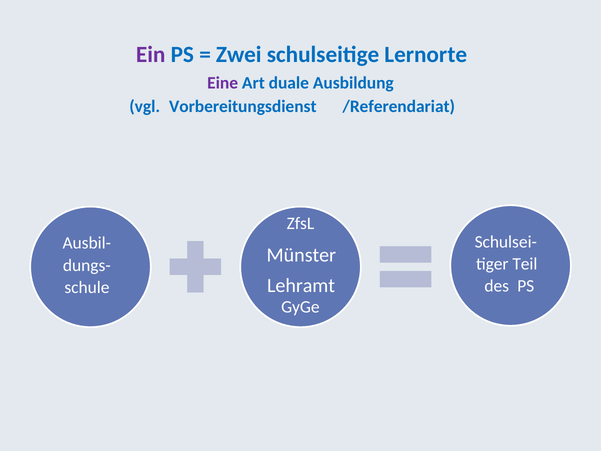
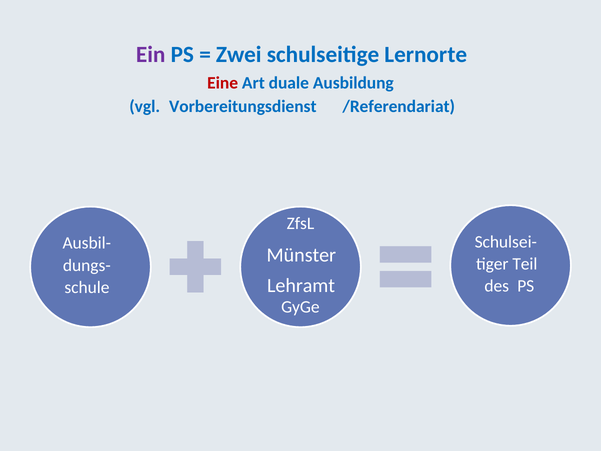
Eine colour: purple -> red (223, 83)
